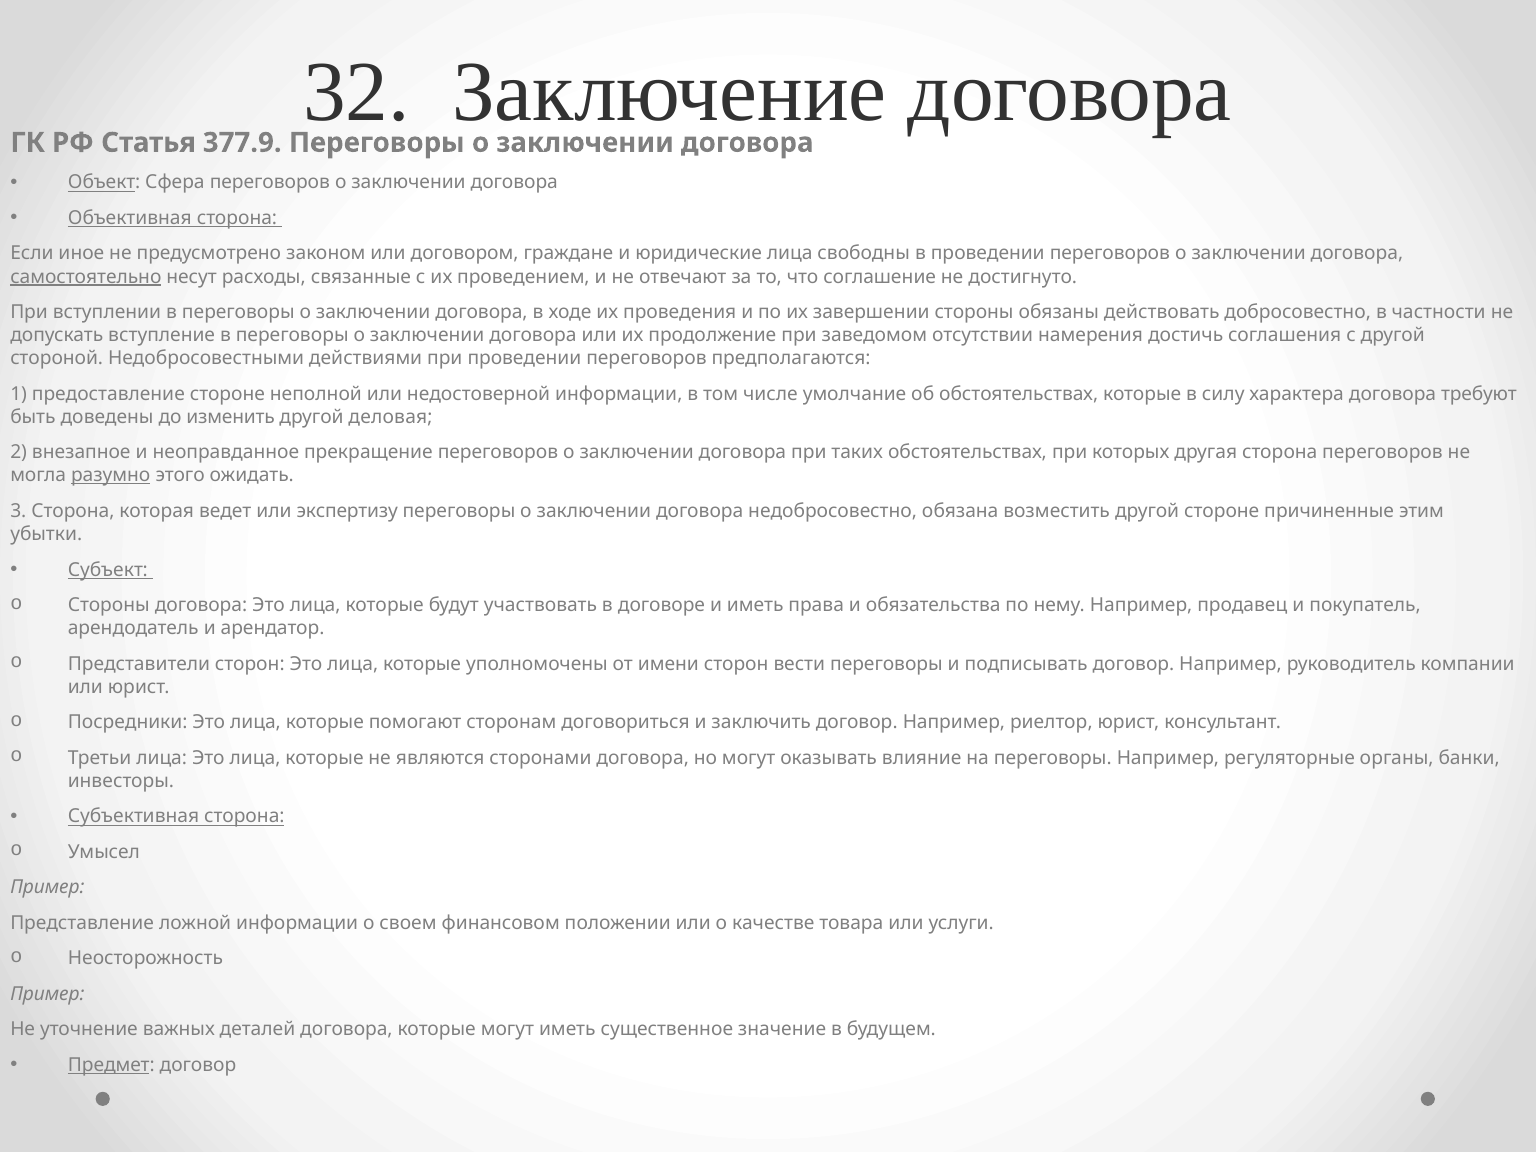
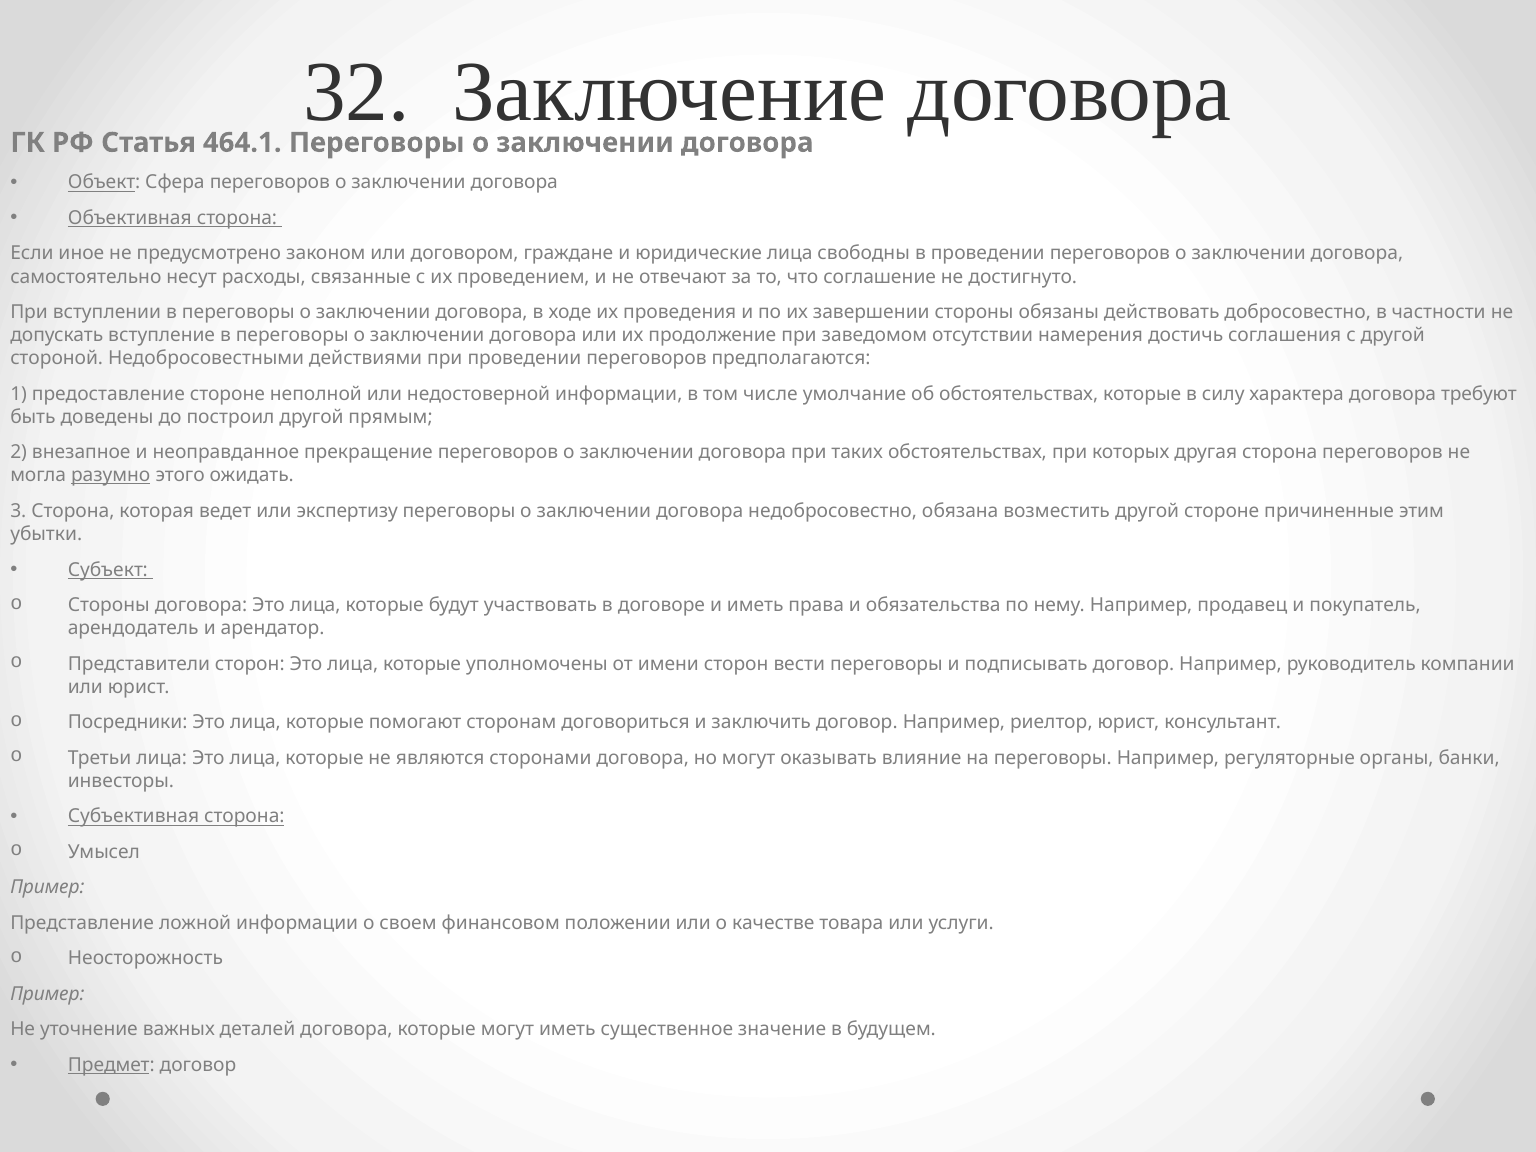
377.9: 377.9 -> 464.1 (242, 143)
самостоятельно underline: present -> none (86, 277)
изменить: изменить -> построил (231, 417)
деловая: деловая -> прямым (391, 417)
